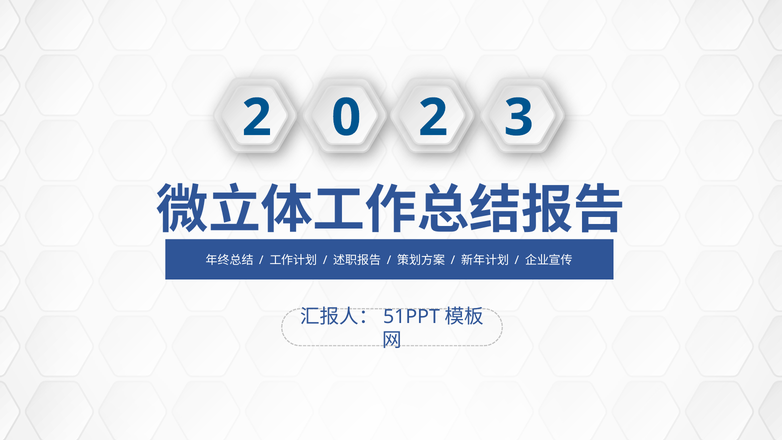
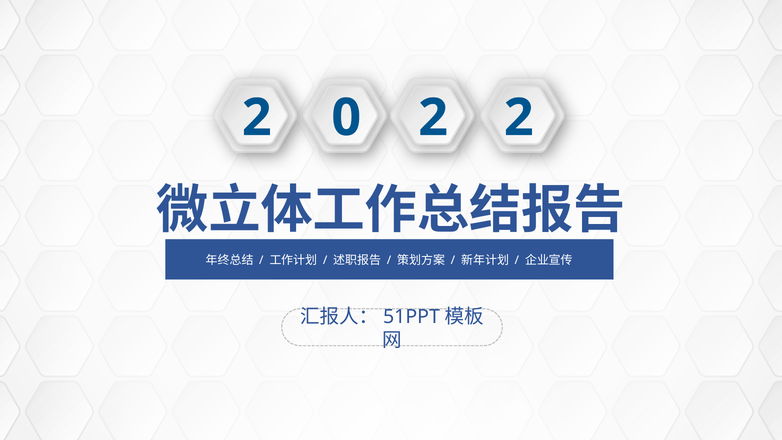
3: 3 -> 2 (519, 118)
